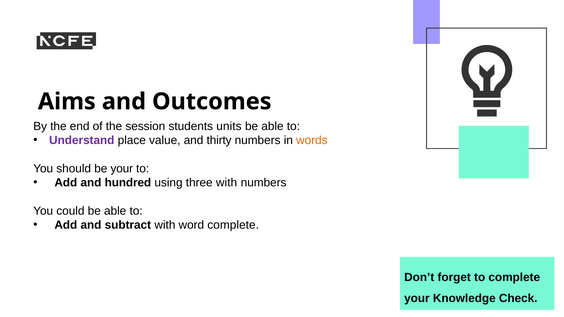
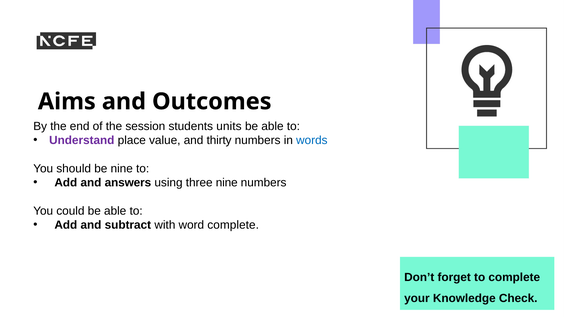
words colour: orange -> blue (312, 141)
be your: your -> nine (122, 169)
hundred: hundred -> answers (128, 183)
three with: with -> nine (227, 183)
